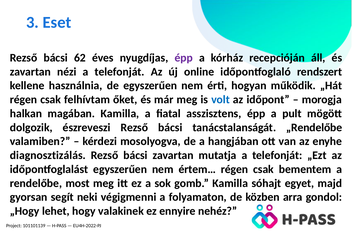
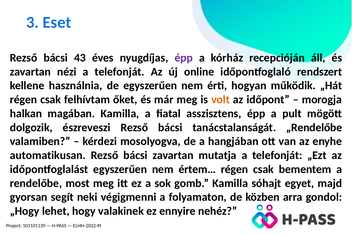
62: 62 -> 43 (80, 58)
volt colour: blue -> orange (221, 99)
diagnosztizálás: diagnosztizálás -> automatikusan (48, 155)
